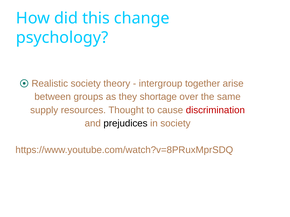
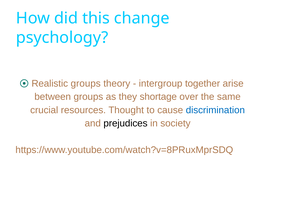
Realistic society: society -> groups (86, 84)
supply: supply -> crucial (44, 110)
discrimination colour: red -> blue (215, 110)
